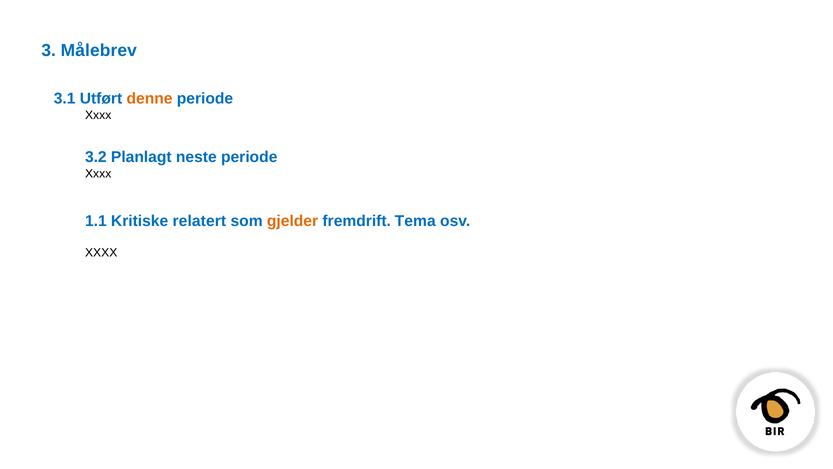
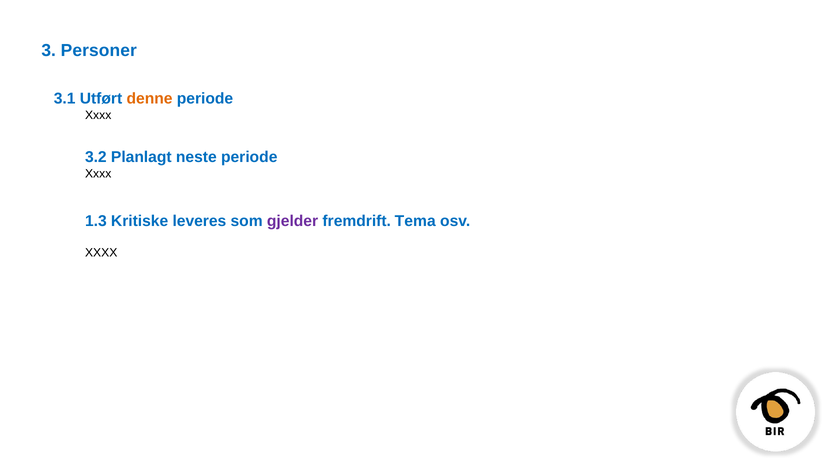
Målebrev: Målebrev -> Personer (99, 51)
1.1: 1.1 -> 1.3 (96, 221)
relatert: relatert -> leveres (199, 221)
gjelder colour: orange -> purple (293, 221)
